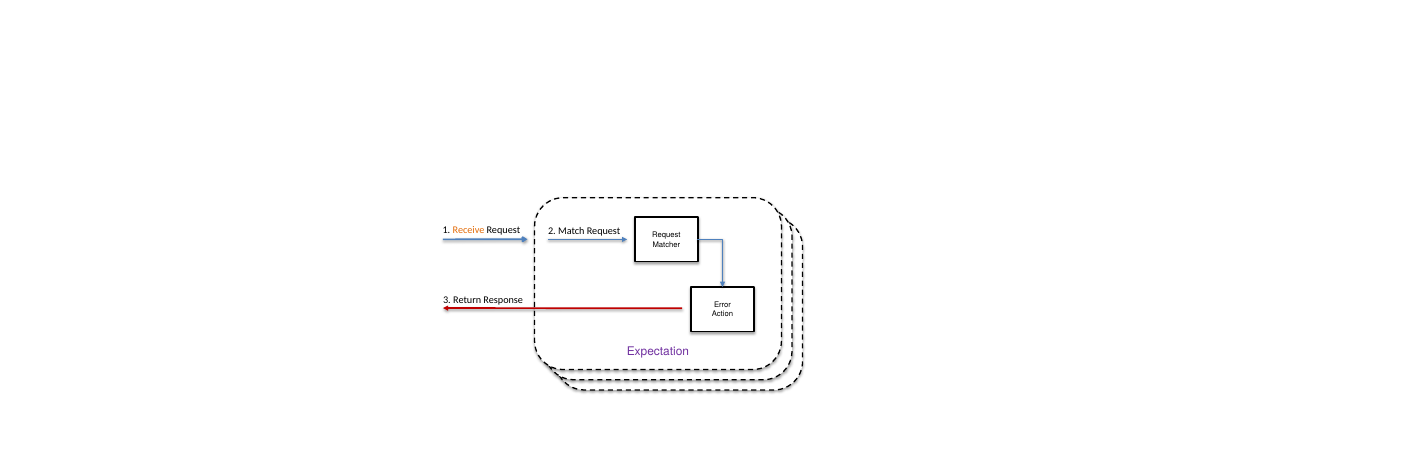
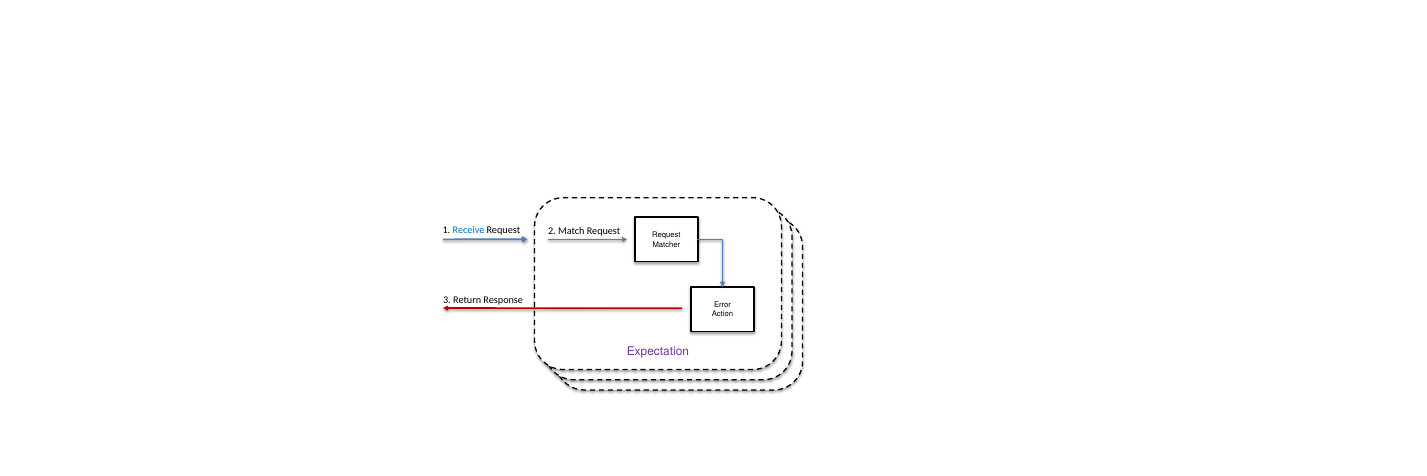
Receive colour: orange -> blue (469, 231)
